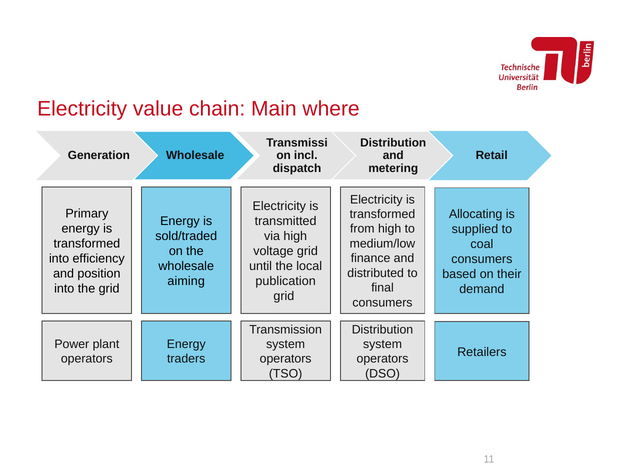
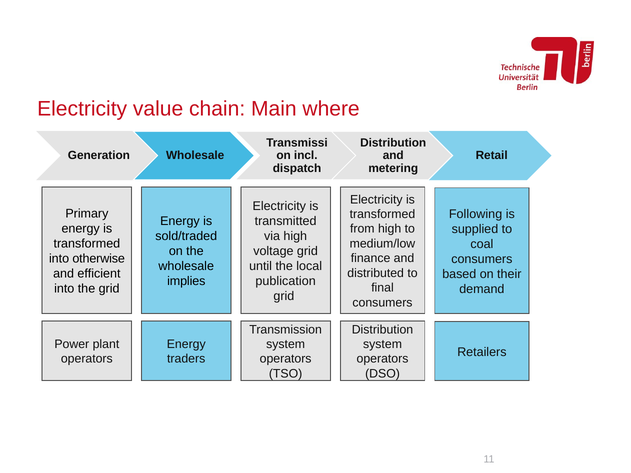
Allocating: Allocating -> Following (476, 214)
efficiency: efficiency -> otherwise (99, 259)
position: position -> efficient (99, 274)
aiming: aiming -> implies (186, 281)
